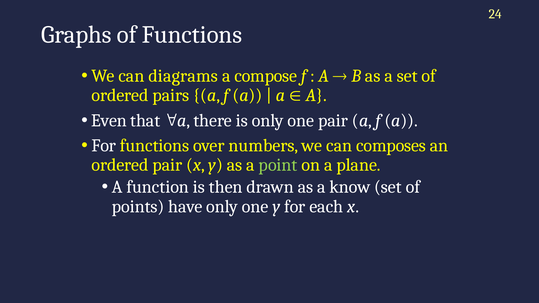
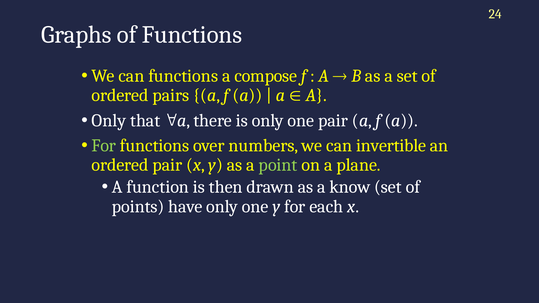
can diagrams: diagrams -> functions (183, 76)
Even: Even -> Only (109, 120)
For colour: white -> light green (104, 146)
composes: composes -> invertible (391, 146)
